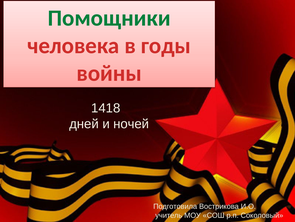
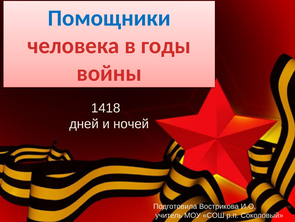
Помощники colour: green -> blue (109, 18)
